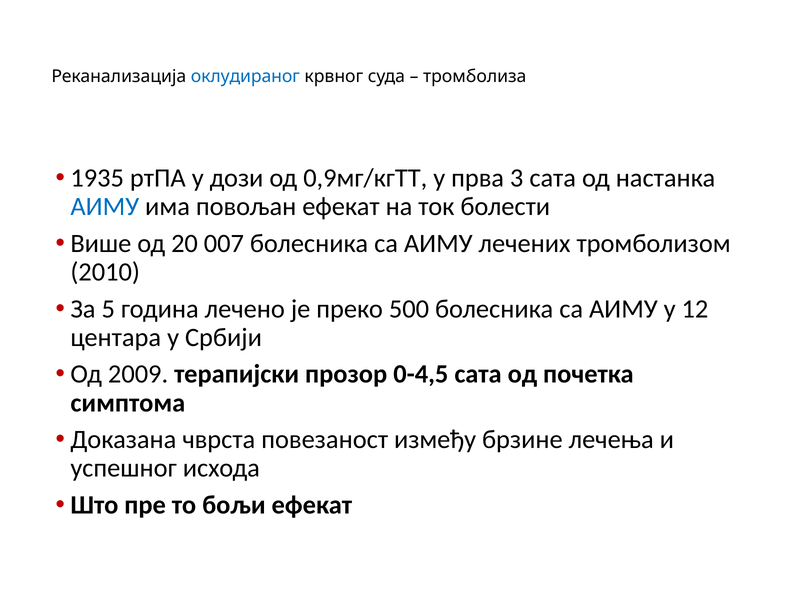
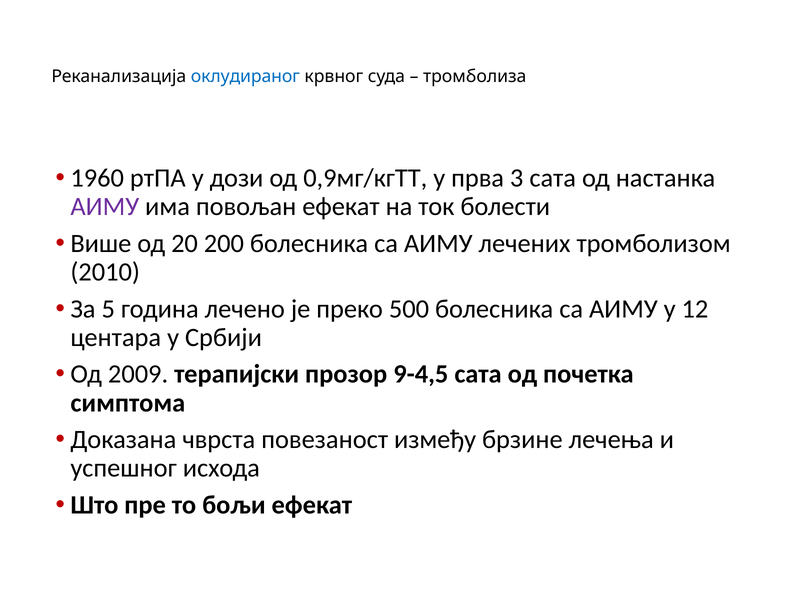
1935: 1935 -> 1960 (97, 178)
АИМУ colour: blue -> purple (105, 207)
007: 007 -> 200 (224, 243)
0-4,5: 0-4,5 -> 9-4,5 (421, 374)
